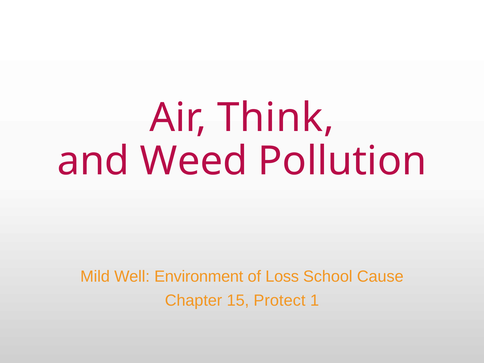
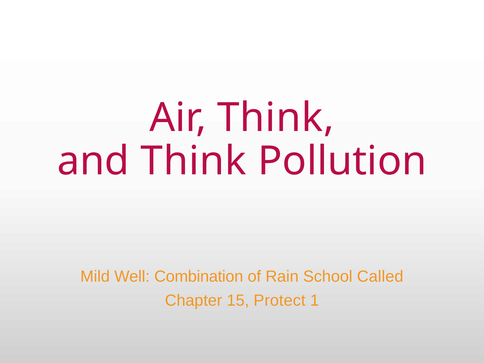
and Weed: Weed -> Think (194, 161)
Environment: Environment -> Combination (199, 277)
Loss: Loss -> Rain (282, 277)
Cause: Cause -> Called (380, 277)
